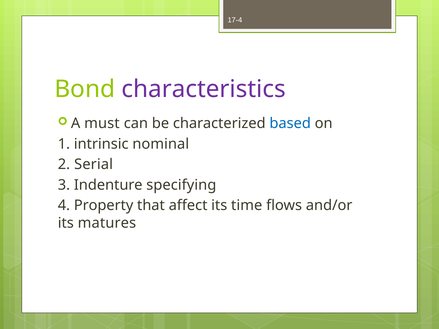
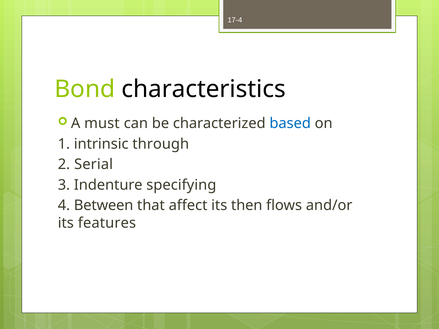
characteristics colour: purple -> black (204, 89)
nominal: nominal -> through (161, 144)
Property: Property -> Between (104, 205)
time: time -> then (247, 205)
matures: matures -> features (107, 223)
